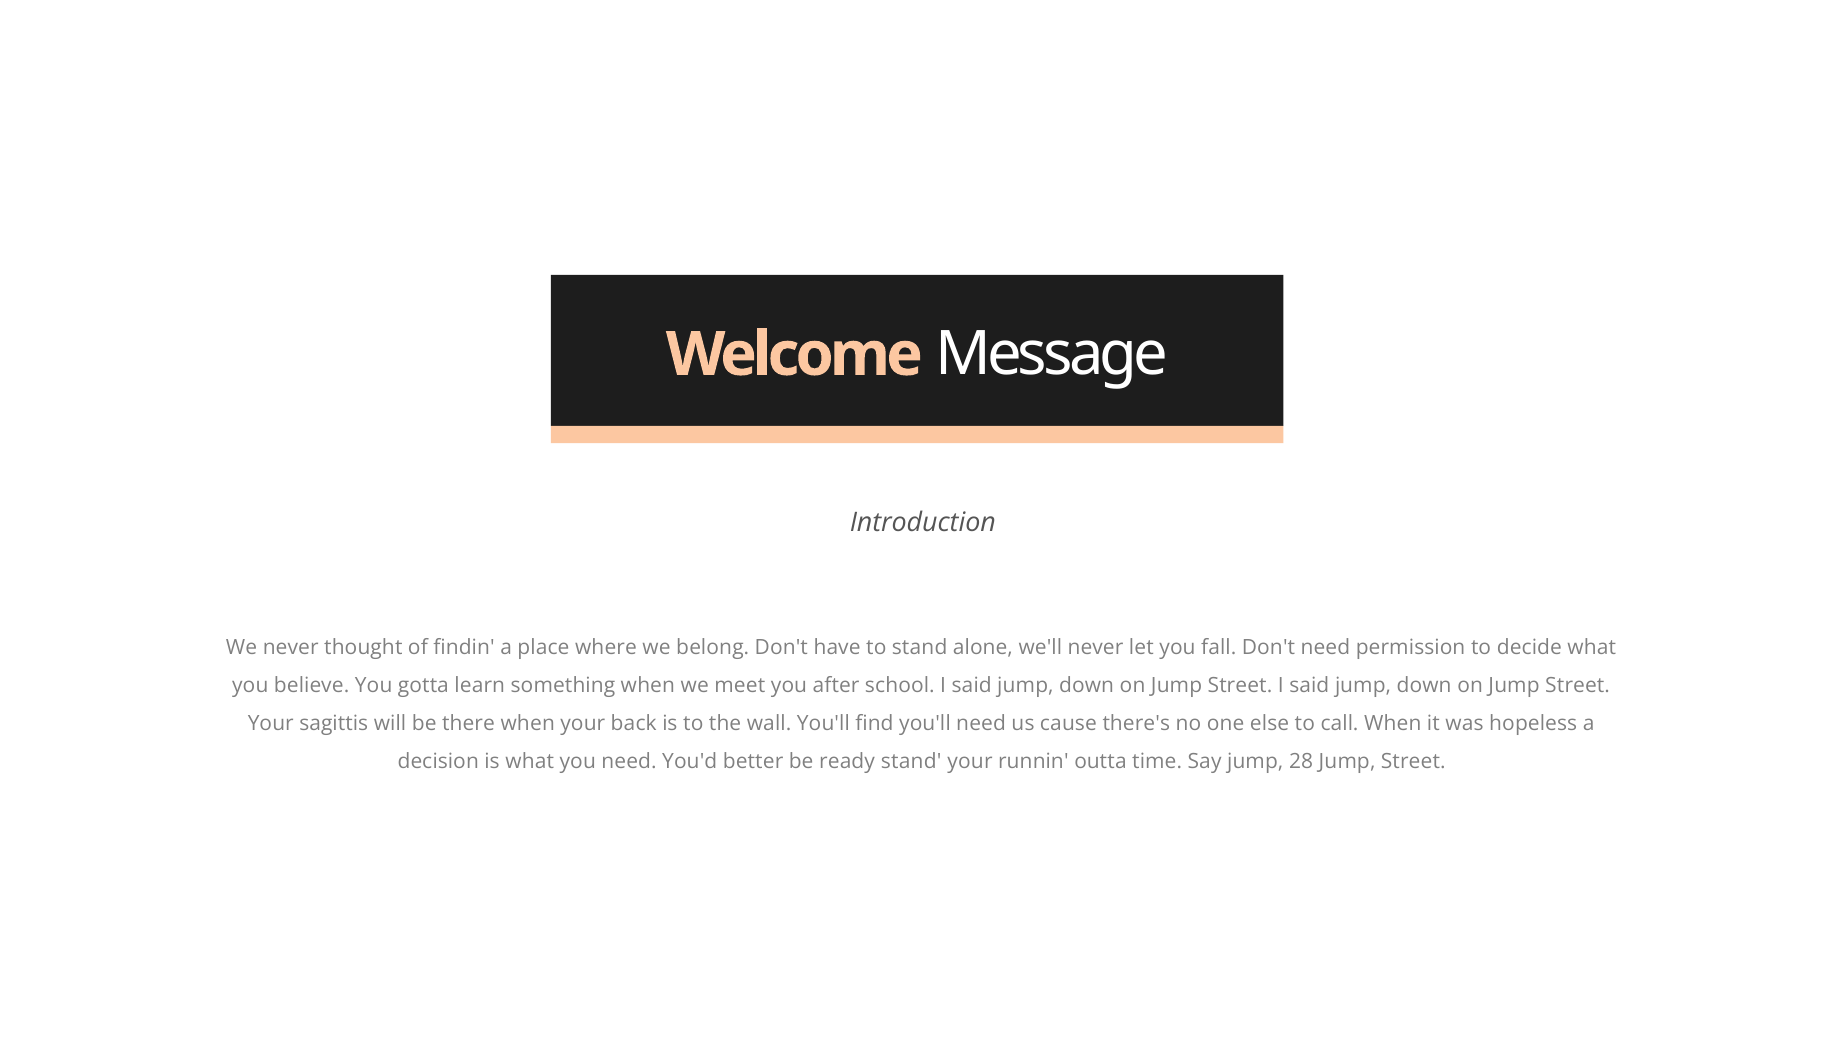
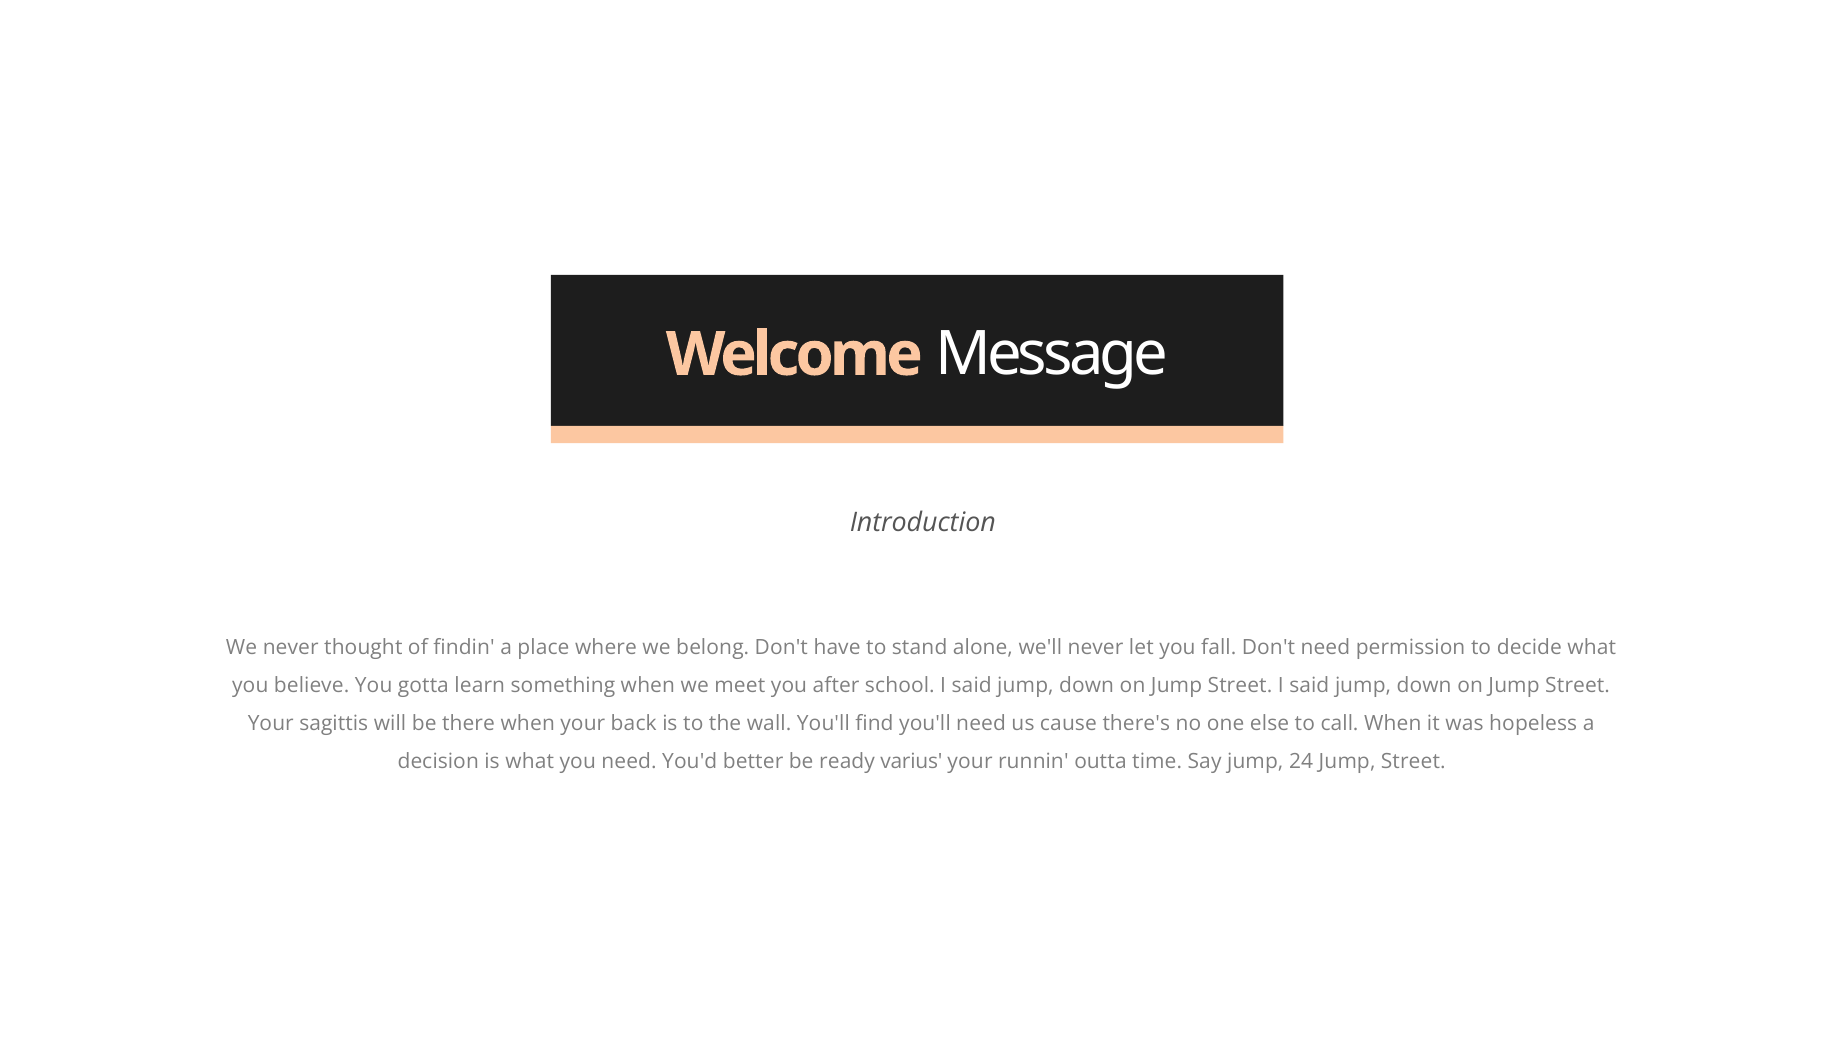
ready stand: stand -> varius (911, 762)
28: 28 -> 24 (1301, 762)
